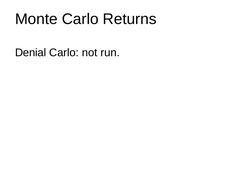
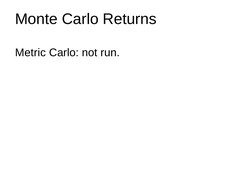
Denial: Denial -> Metric (30, 53)
